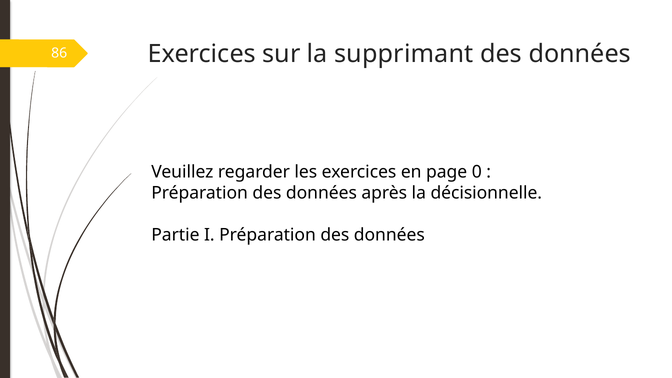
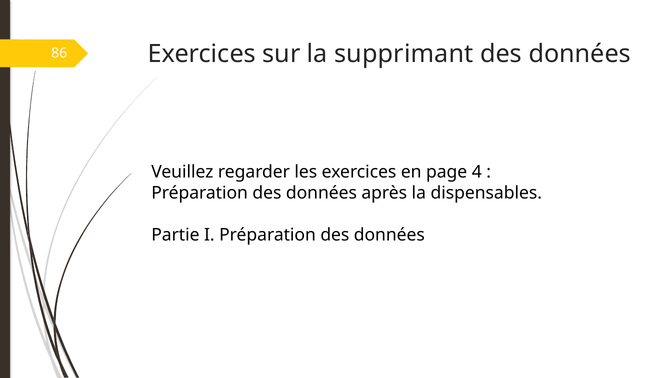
0: 0 -> 4 (477, 172)
décisionnelle: décisionnelle -> dispensables (486, 193)
